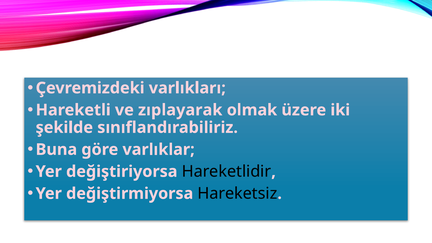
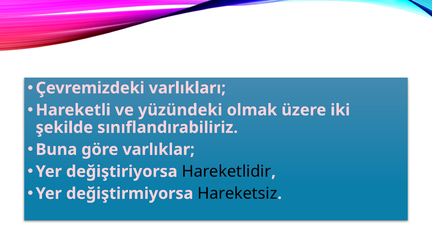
zıplayarak: zıplayarak -> yüzündeki (180, 110)
